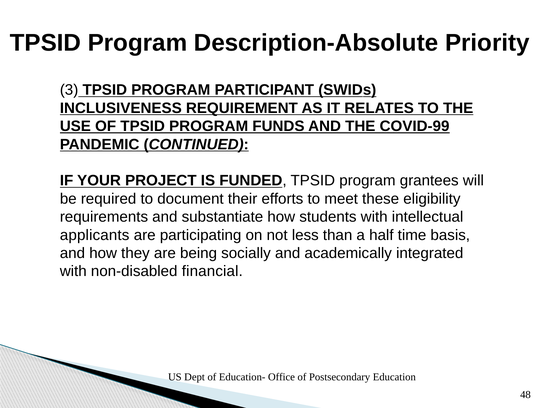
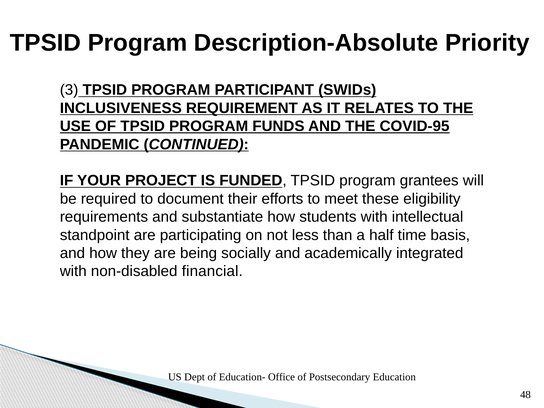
COVID-99: COVID-99 -> COVID-95 (415, 126)
applicants: applicants -> standpoint (95, 235)
